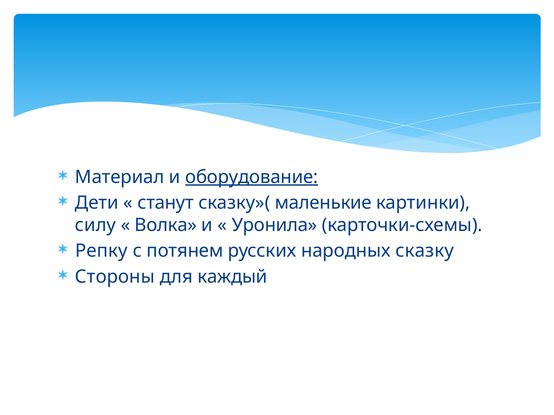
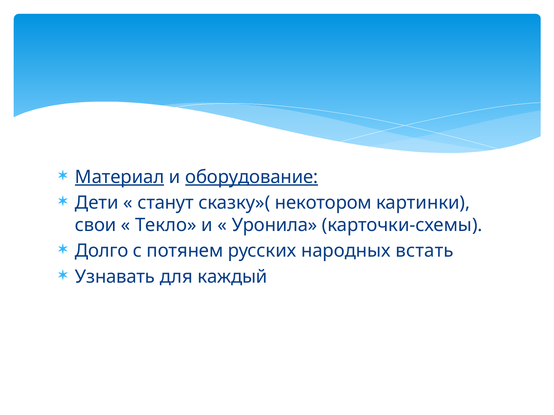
Материал underline: none -> present (120, 177)
маленькие: маленькие -> некотором (323, 203)
силу: силу -> свои (96, 225)
Волка: Волка -> Текло (166, 225)
Репку: Репку -> Долго (102, 251)
сказку: сказку -> встать (425, 251)
Стороны: Стороны -> Узнавать (115, 277)
